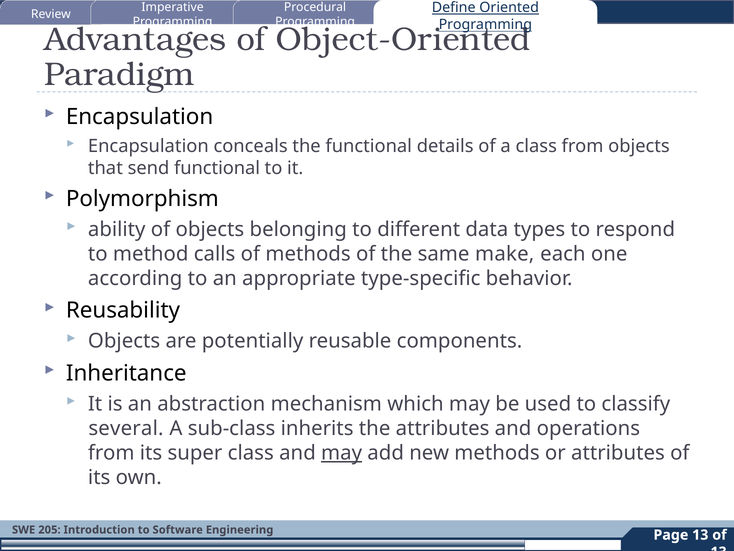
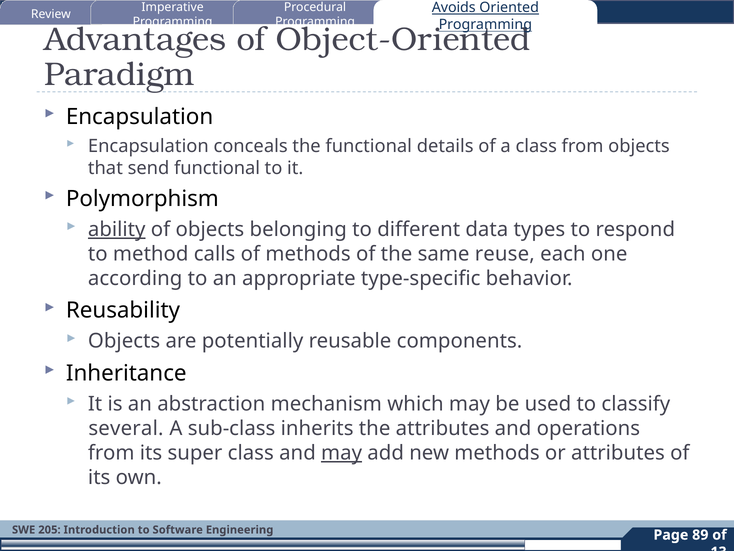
Define: Define -> Avoids (454, 7)
ability underline: none -> present (117, 229)
make: make -> reuse (505, 254)
Page 13: 13 -> 89 (700, 534)
